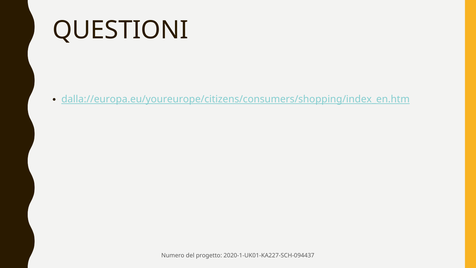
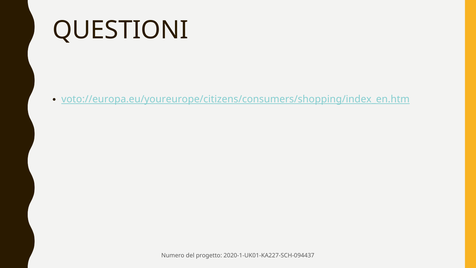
dalla://europa.eu/youreurope/citizens/consumers/shopping/index_en.htm: dalla://europa.eu/youreurope/citizens/consumers/shopping/index_en.htm -> voto://europa.eu/youreurope/citizens/consumers/shopping/index_en.htm (236, 99)
